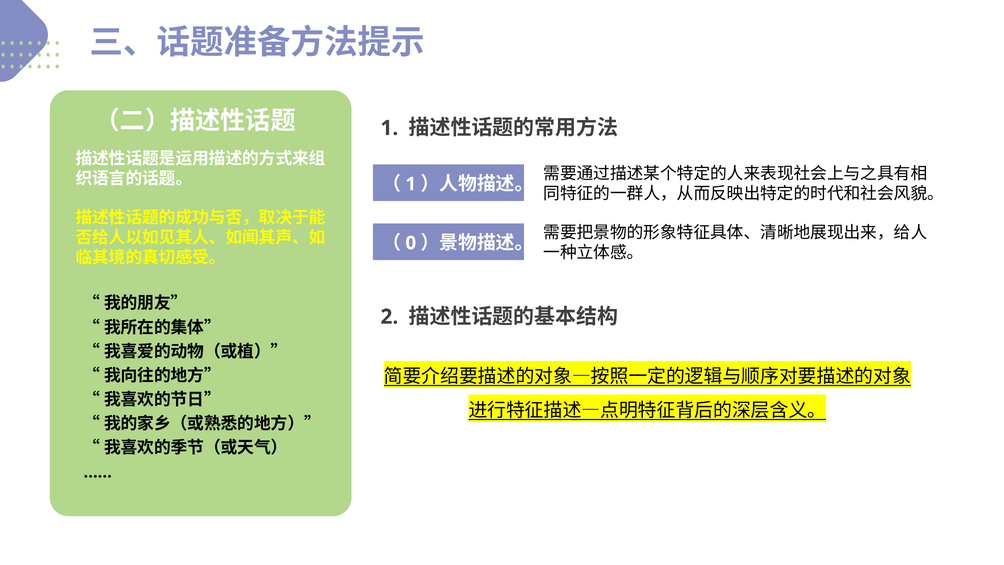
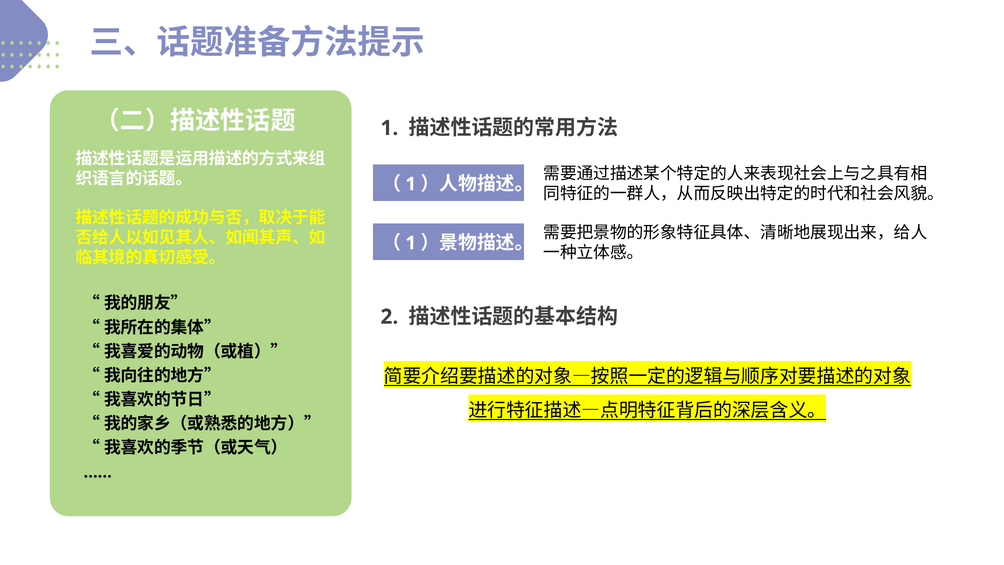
0: 0 -> 1 (411, 243)
